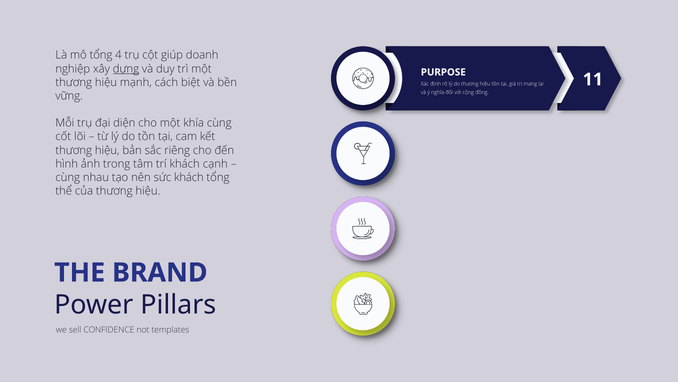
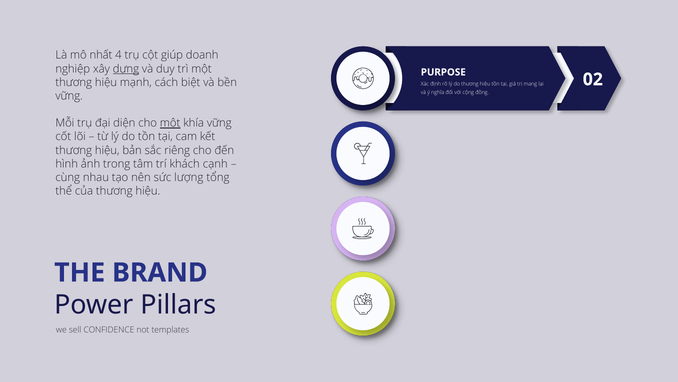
mô tổng: tổng -> nhất (101, 55)
11: 11 -> 02 (593, 79)
một underline: none -> present (170, 123)
khía cùng: cùng -> vững (219, 123)
sức khách: khách -> lượng (189, 177)
